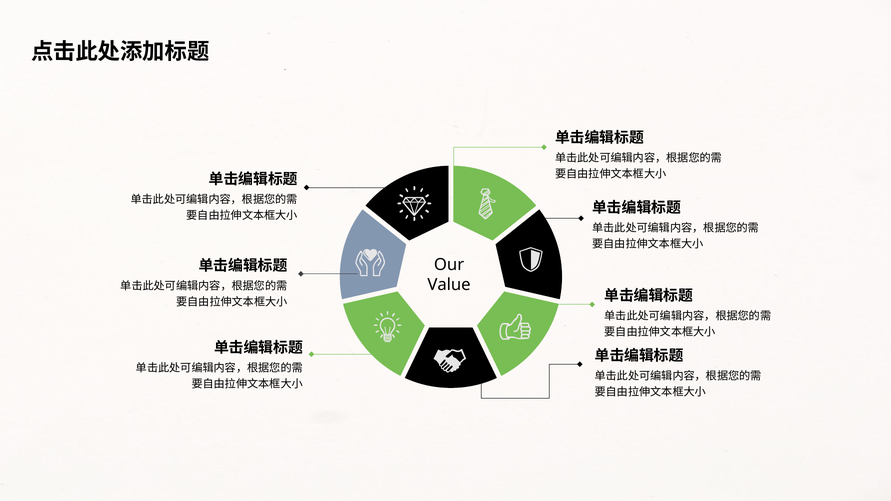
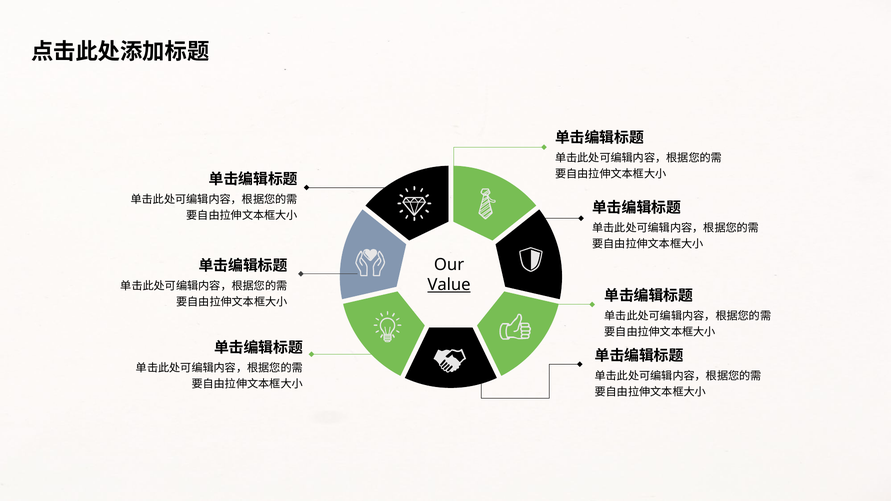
Value underline: none -> present (449, 285)
